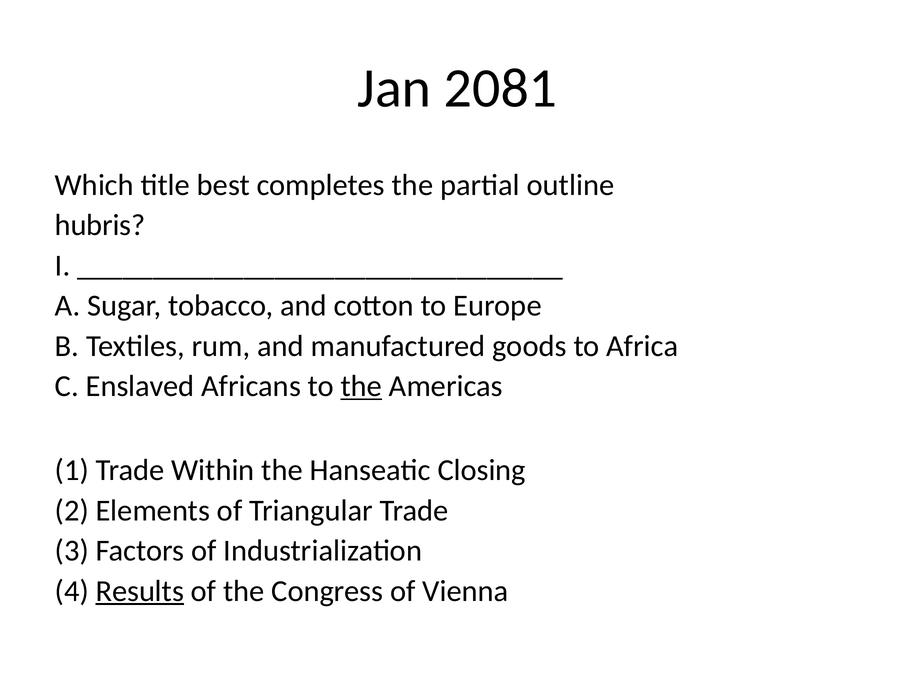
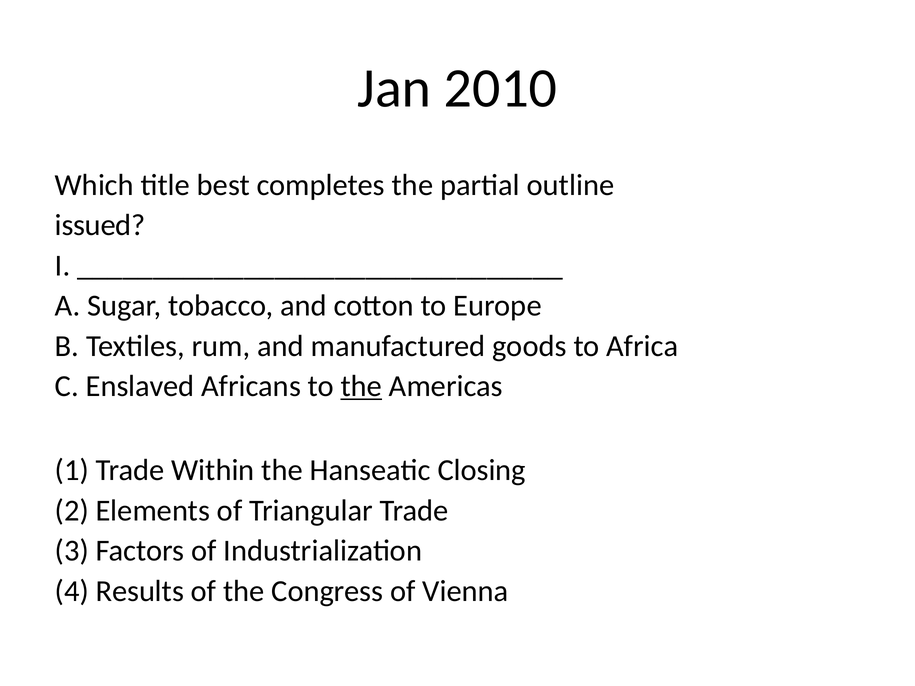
2081: 2081 -> 2010 (500, 89)
hubris: hubris -> issued (100, 225)
Results underline: present -> none (140, 591)
